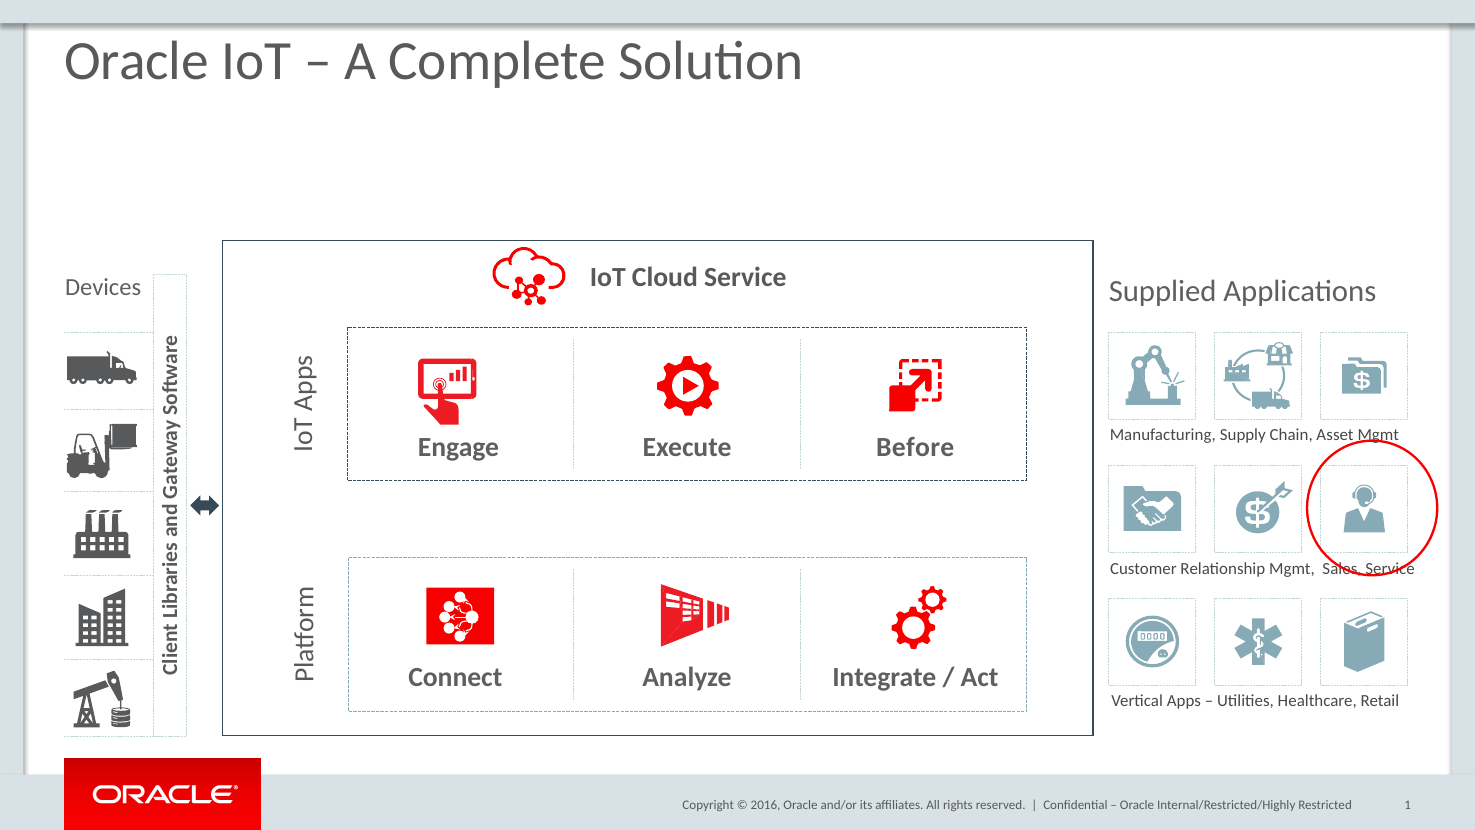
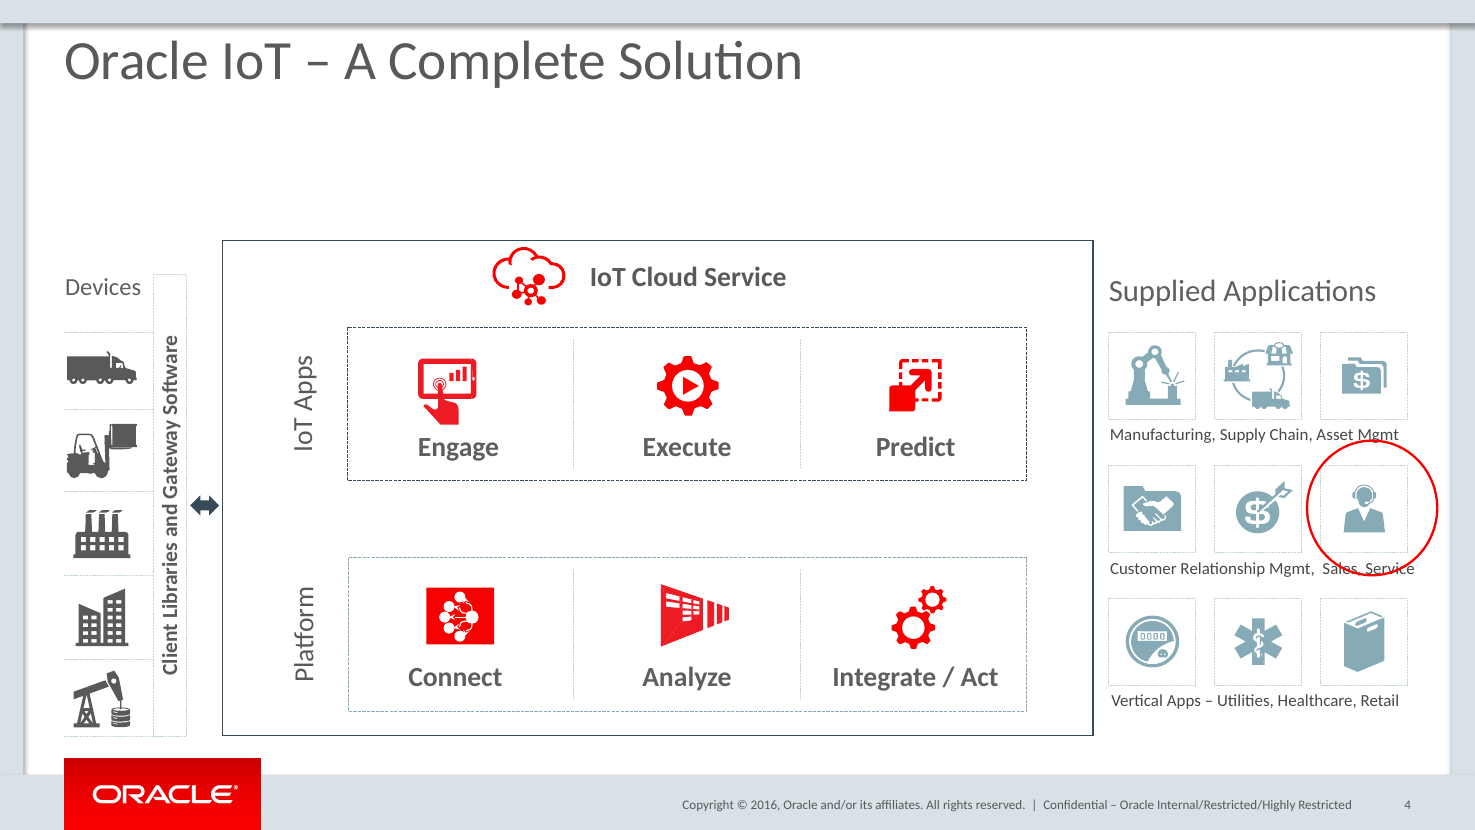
Before: Before -> Predict (916, 447)
1: 1 -> 4 (1408, 805)
